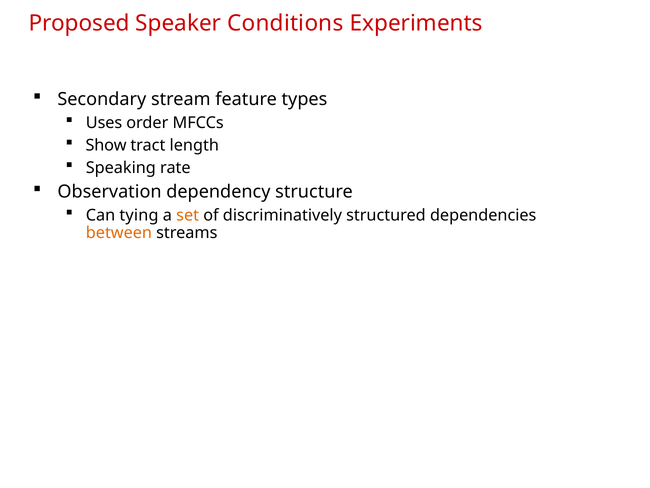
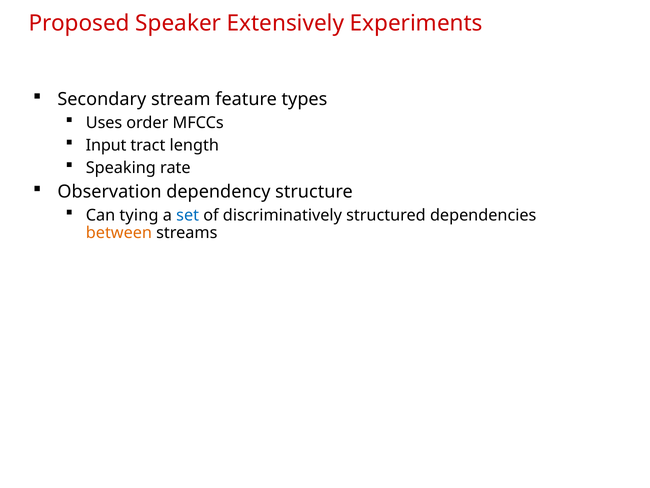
Conditions: Conditions -> Extensively (286, 23)
Show: Show -> Input (106, 145)
set colour: orange -> blue (188, 215)
